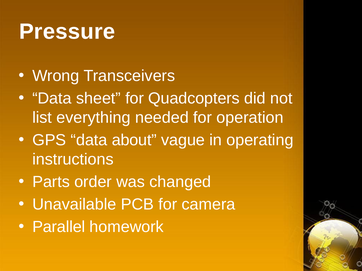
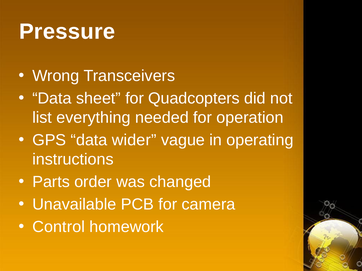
about: about -> wider (134, 140)
Parallel: Parallel -> Control (59, 227)
